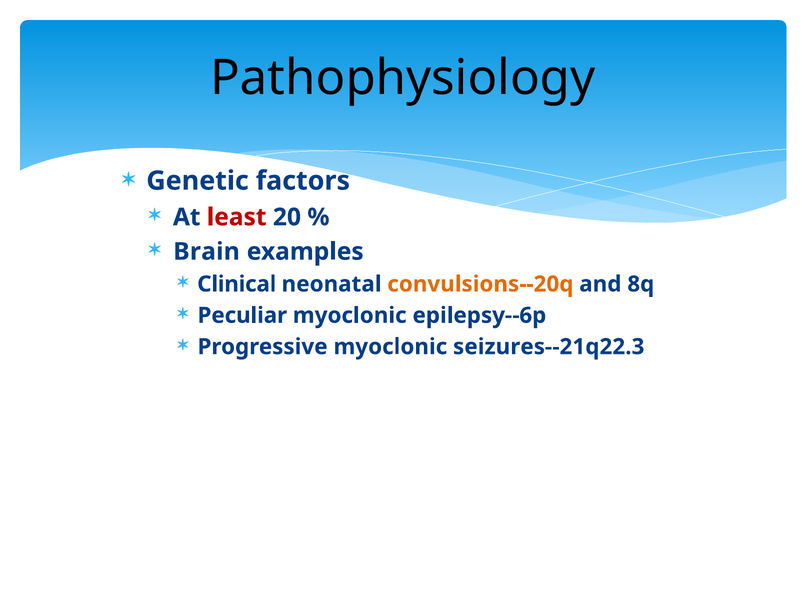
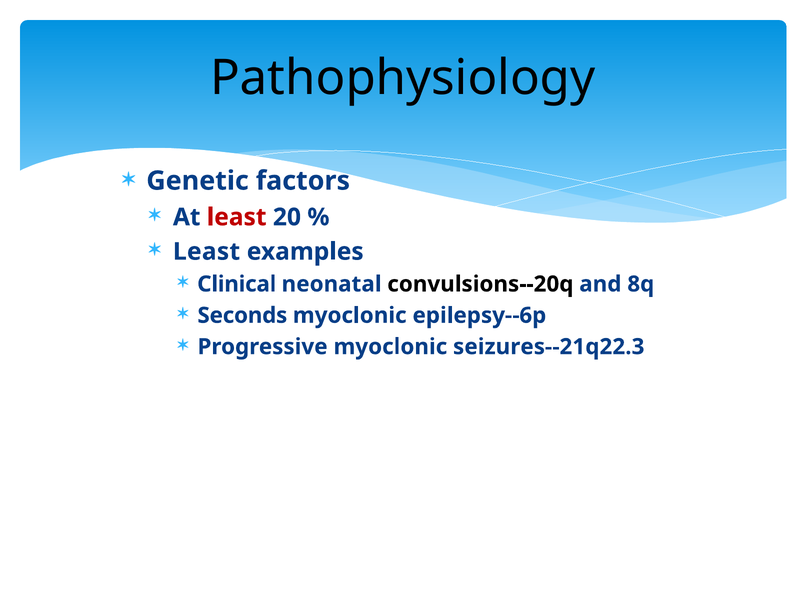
Brain: Brain -> Least (207, 252)
convulsions--20q colour: orange -> black (480, 284)
Peculiar: Peculiar -> Seconds (242, 316)
